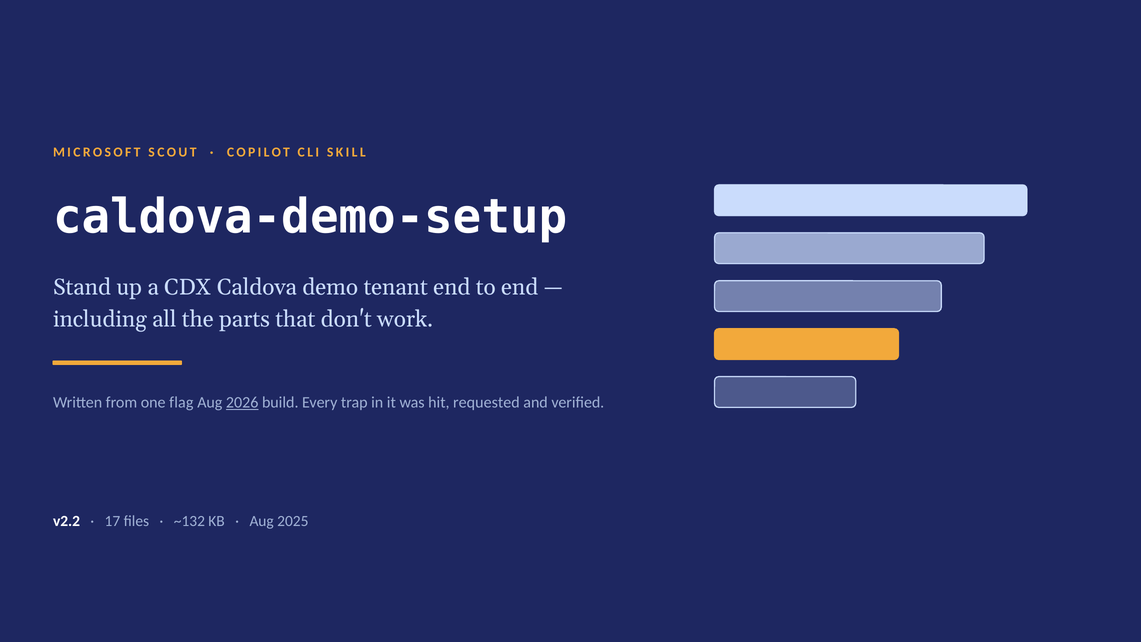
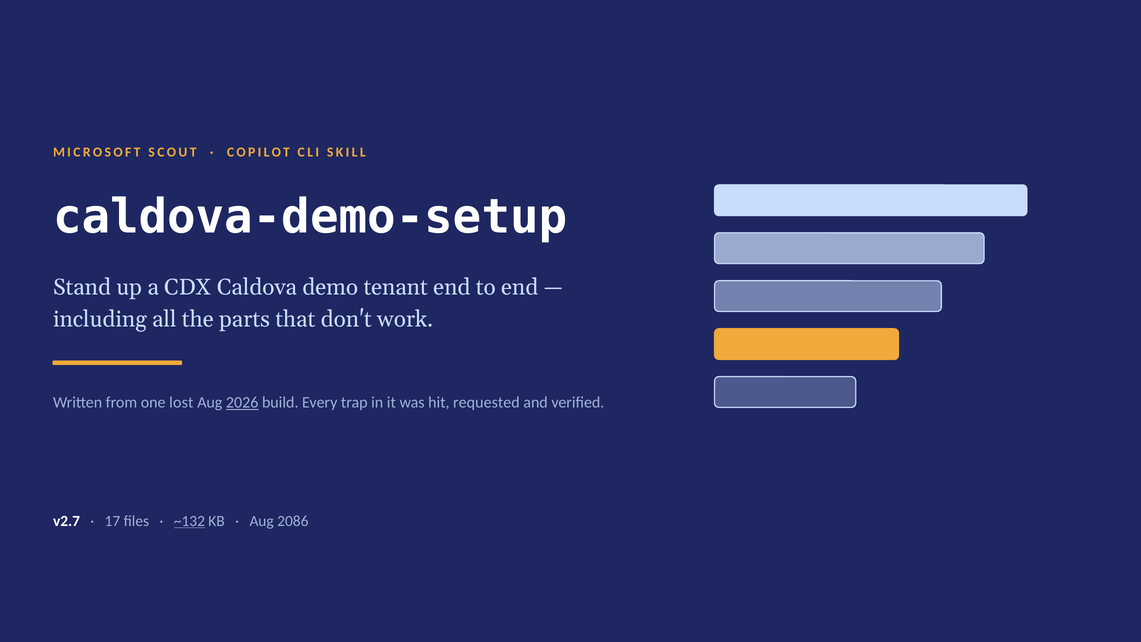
flag: flag -> lost (181, 402)
v2.2: v2.2 -> v2.7 (67, 521)
~132 underline: none -> present (189, 521)
2025: 2025 -> 2086 (293, 521)
